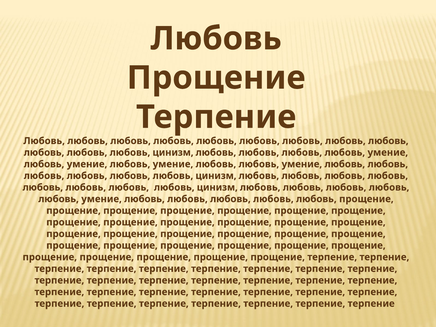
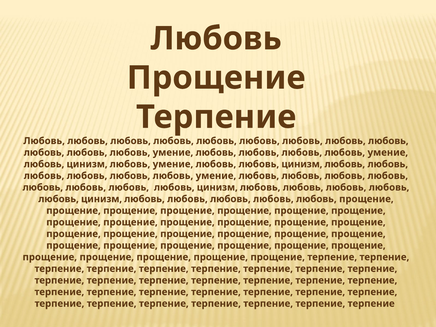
цинизм: цинизм -> умение (173, 152)
умение: умение -> цинизм (87, 164)
умение: умение -> цинизм (302, 164)
цинизм: цинизм -> умение (216, 176)
умение: умение -> цинизм (102, 199)
